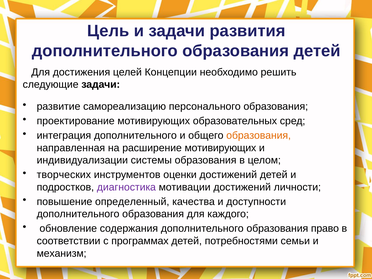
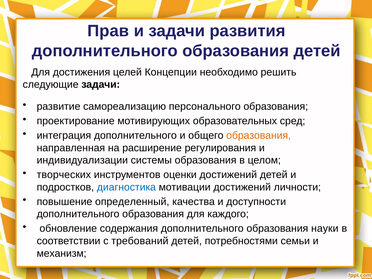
Цель: Цель -> Прав (108, 31)
расширение мотивирующих: мотивирующих -> регулирования (220, 148)
диагностика colour: purple -> blue (126, 187)
право: право -> науки (325, 229)
программах: программах -> требований (140, 241)
